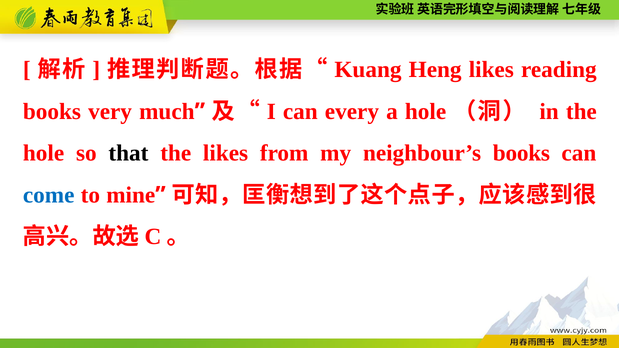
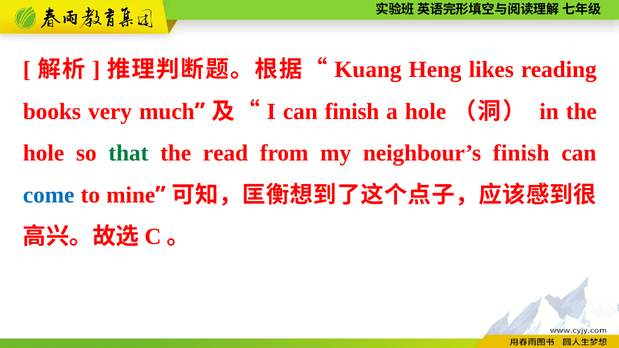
can every: every -> finish (352, 111)
that colour: black -> green (128, 153)
the likes: likes -> read (226, 153)
neighbour’s books: books -> finish (521, 153)
